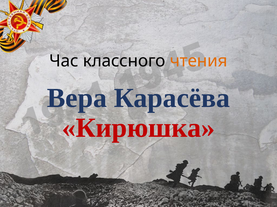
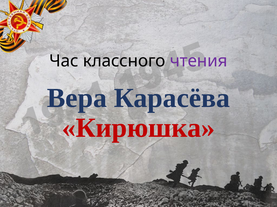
чтения colour: orange -> purple (199, 61)
